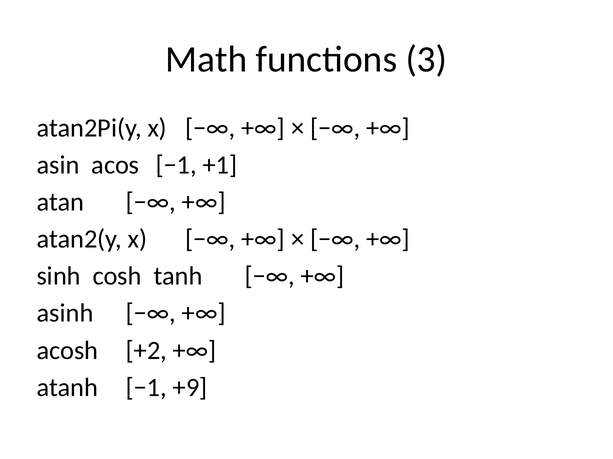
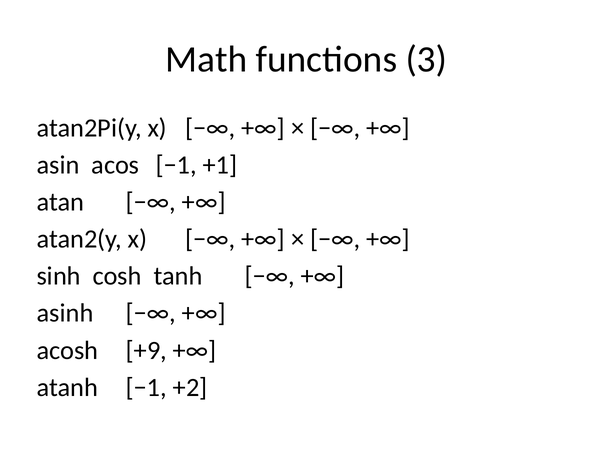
+2: +2 -> +9 (146, 351)
+9: +9 -> +2 (190, 388)
